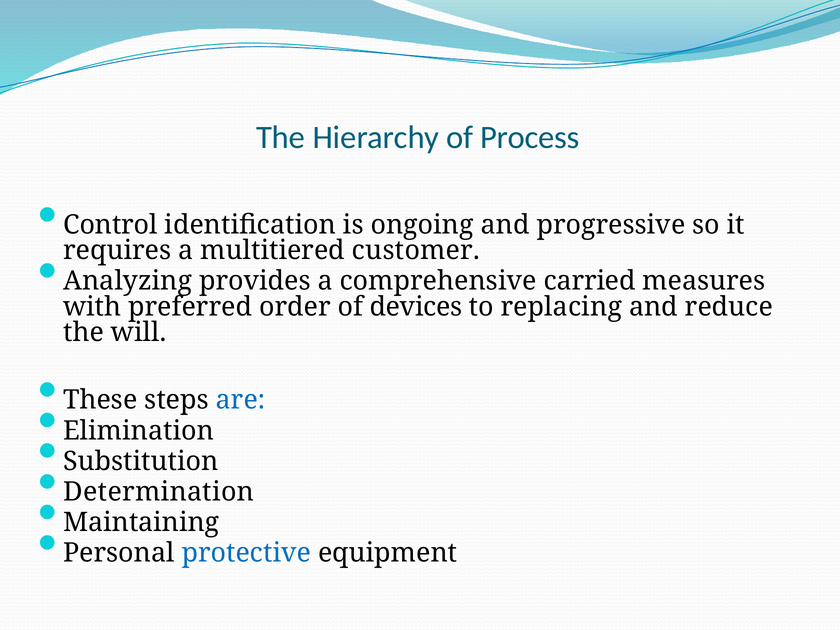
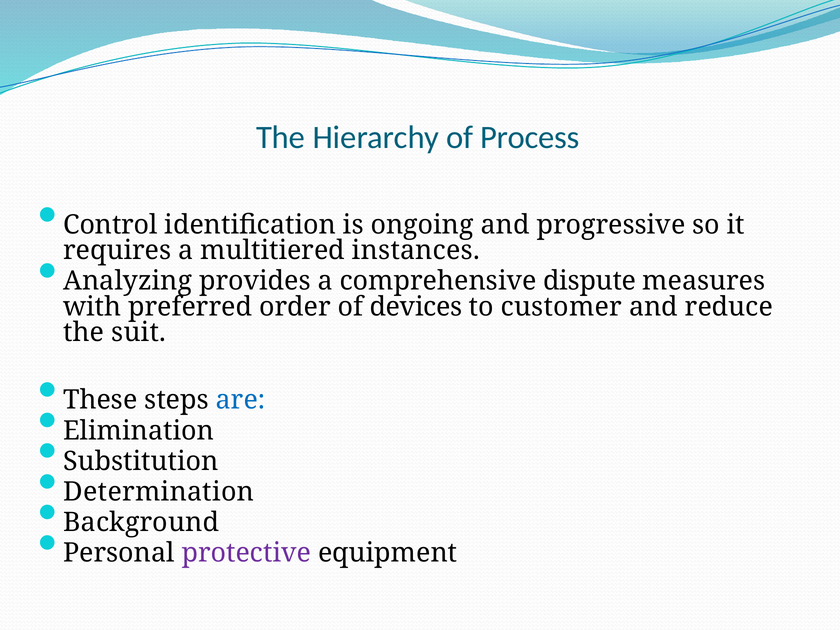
customer: customer -> instances (416, 251)
carried: carried -> dispute (590, 281)
replacing: replacing -> customer (561, 307)
will: will -> suit (139, 333)
Maintaining: Maintaining -> Background (141, 522)
protective colour: blue -> purple (246, 553)
